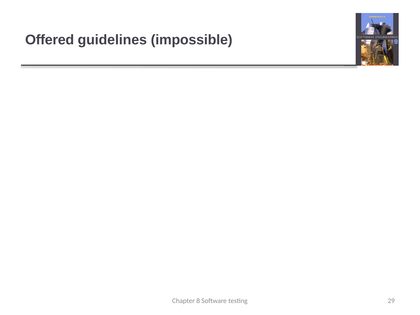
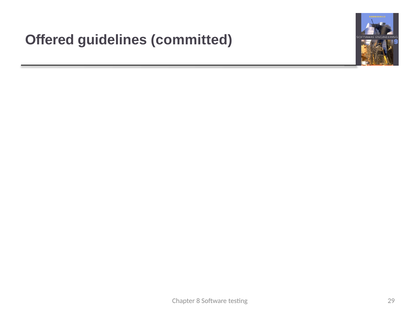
impossible: impossible -> committed (192, 40)
